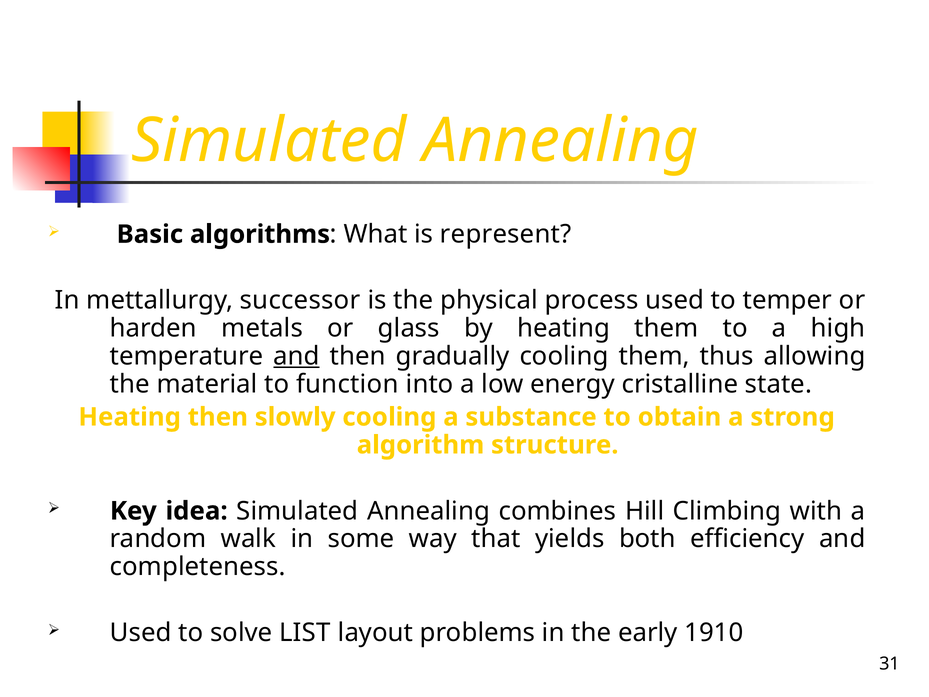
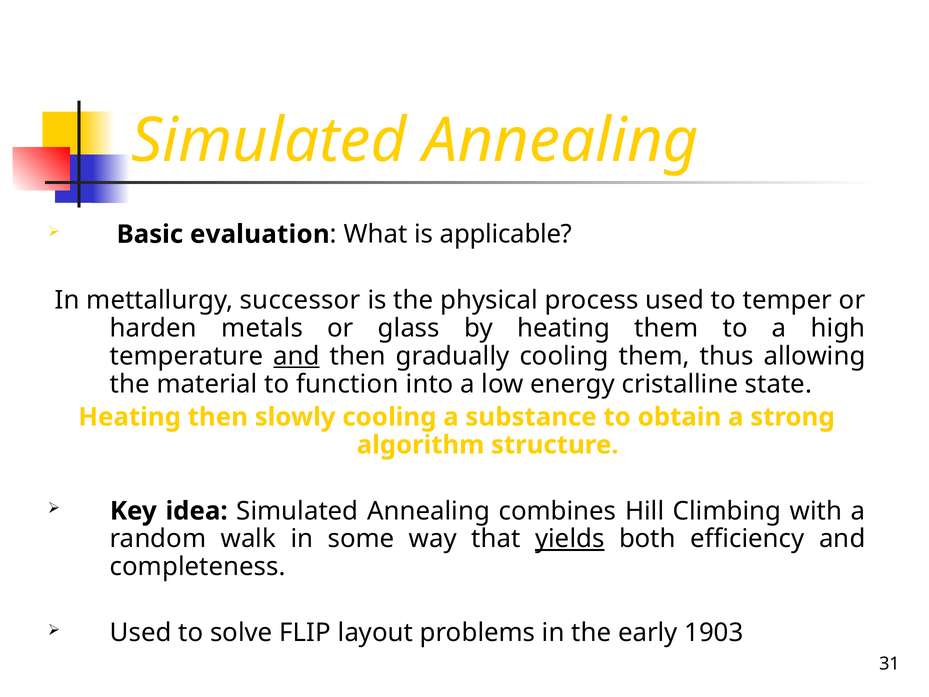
algorithms: algorithms -> evaluation (260, 234)
represent: represent -> applicable (506, 234)
yields underline: none -> present (570, 539)
LIST: LIST -> FLIP (305, 633)
1910: 1910 -> 1903 (714, 633)
